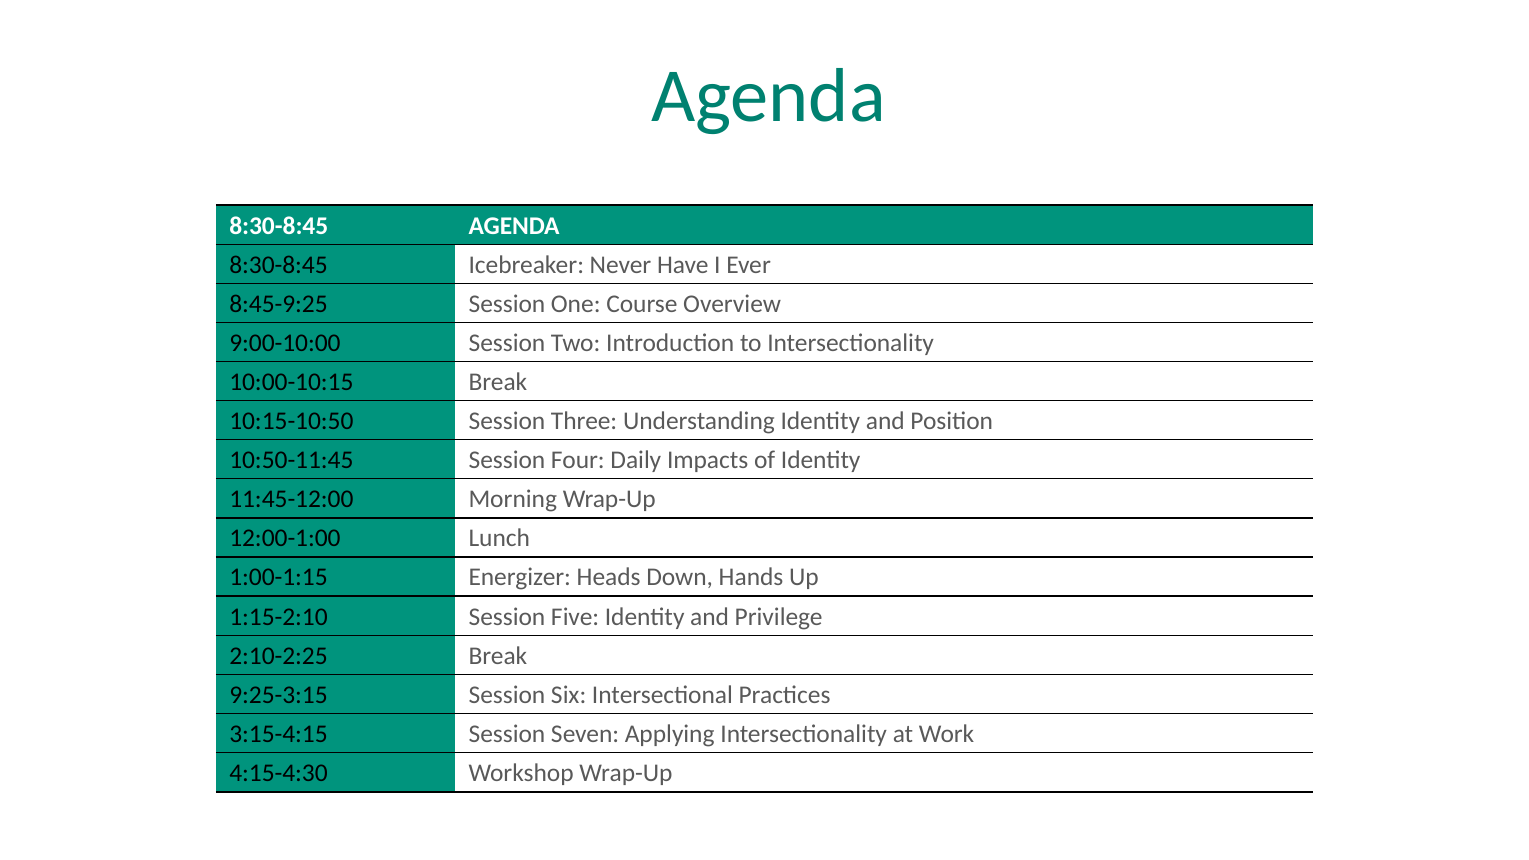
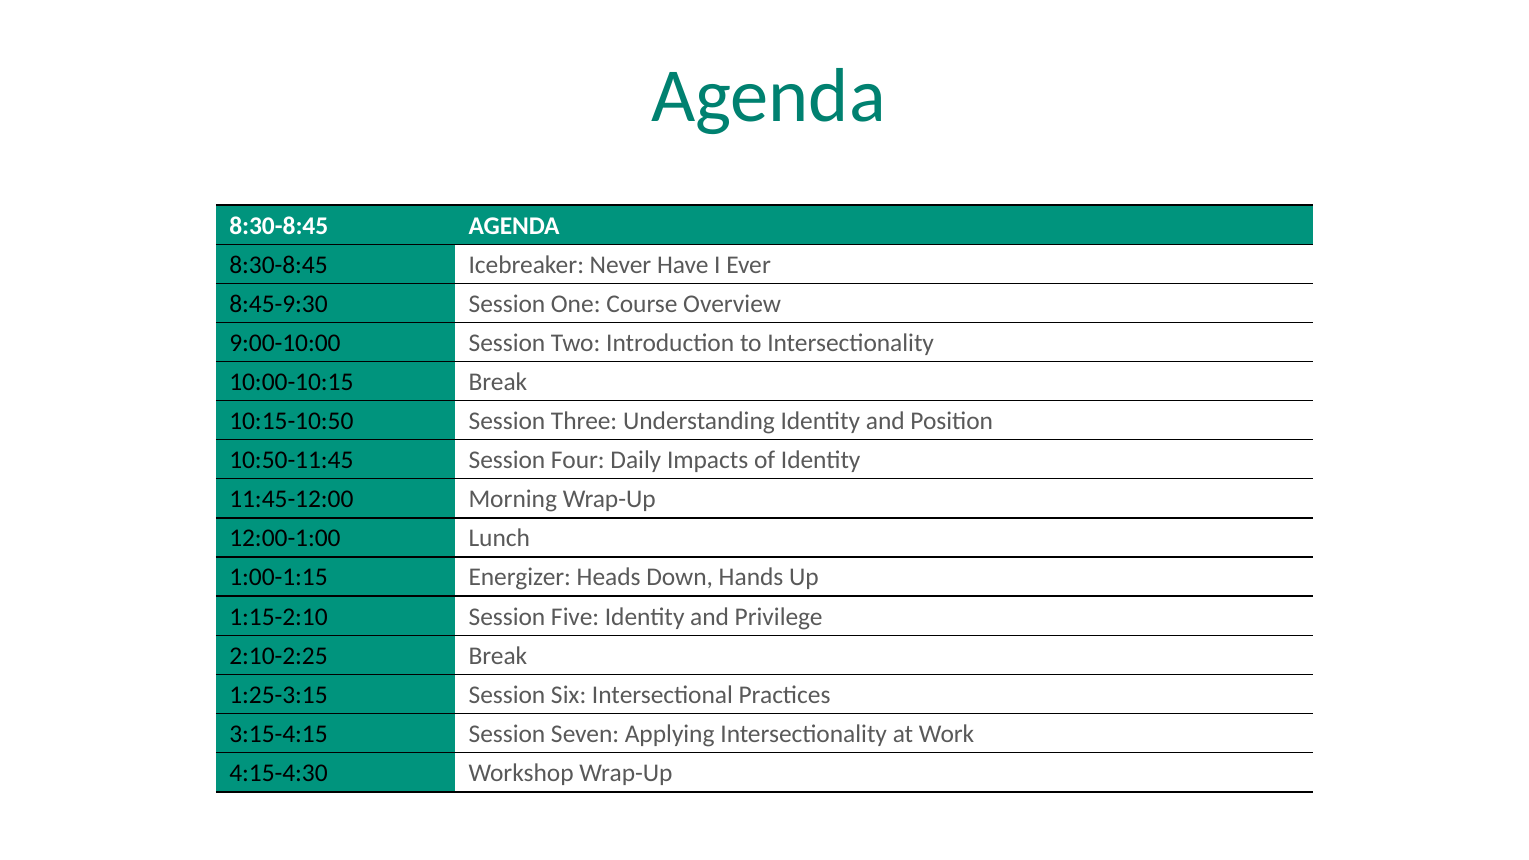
8:45-9:25: 8:45-9:25 -> 8:45-9:30 (279, 304)
9:25-3:15: 9:25-3:15 -> 1:25-3:15 (279, 695)
